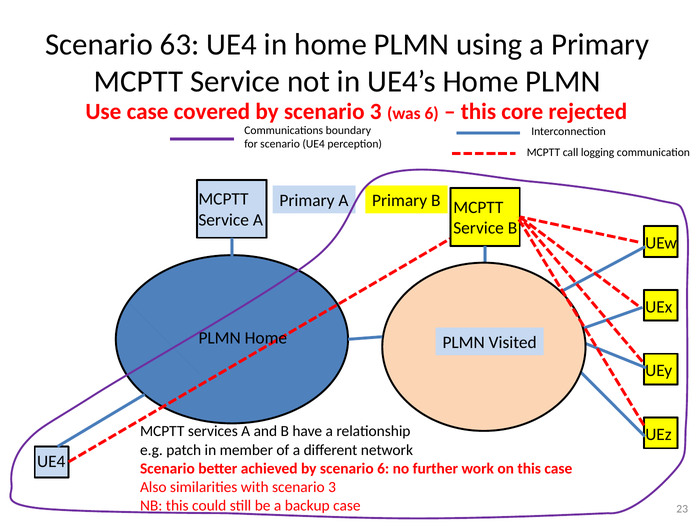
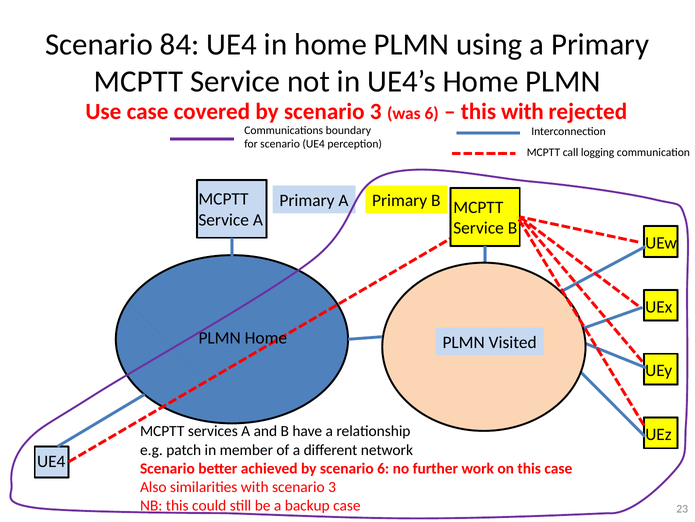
63: 63 -> 84 (180, 44)
this core: core -> with (522, 111)
